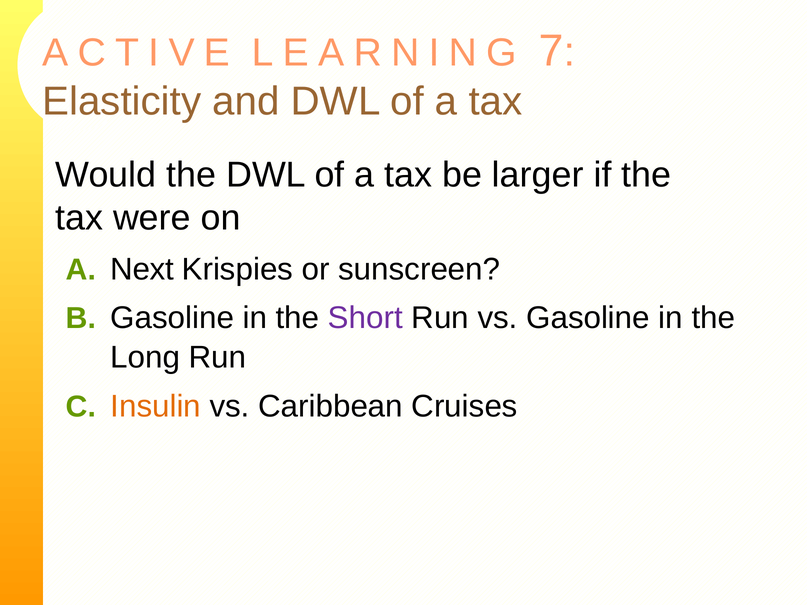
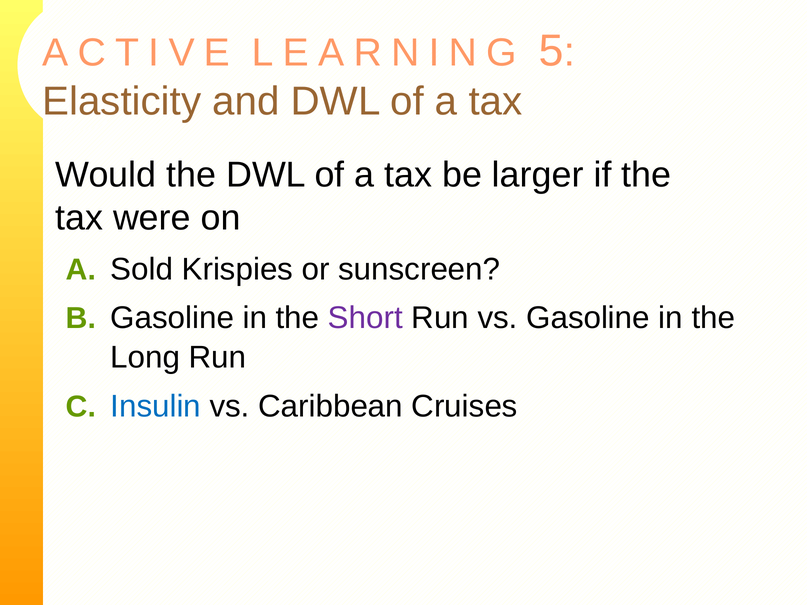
7: 7 -> 5 (551, 51)
Next: Next -> Sold (142, 269)
Insulin colour: orange -> blue (156, 407)
